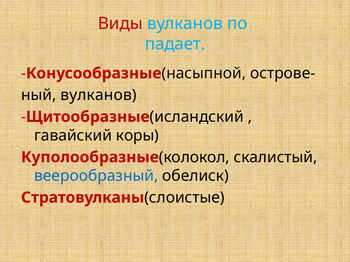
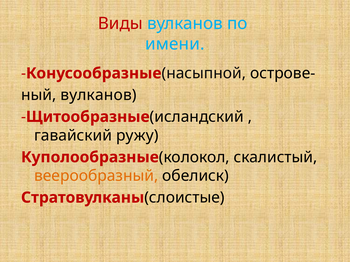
падает: падает -> имени (175, 44)
коры: коры -> ружу (137, 136)
веерообразный colour: blue -> orange (96, 176)
